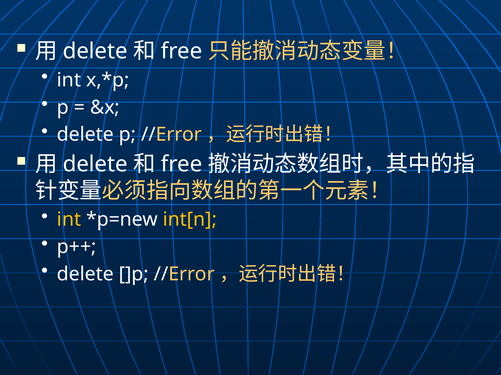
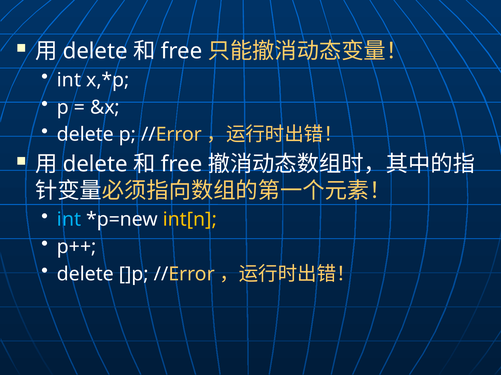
int colour: yellow -> light blue (69, 220)
